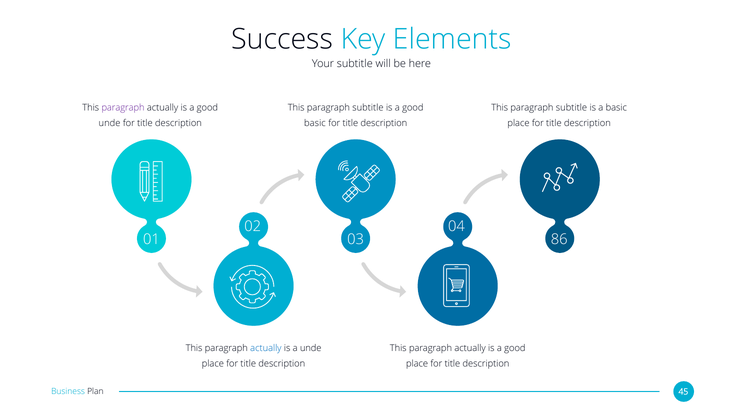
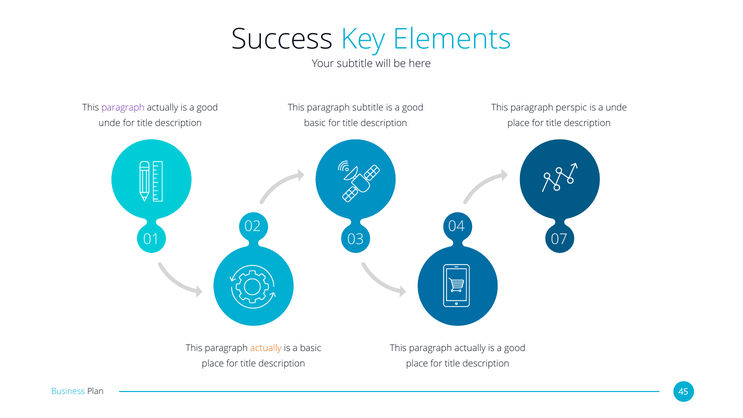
subtitle: subtitle -> perspic (571, 108)
a basic: basic -> unde (616, 108)
86: 86 -> 07 (559, 239)
actually colour: blue -> orange (266, 348)
a unde: unde -> basic (311, 348)
